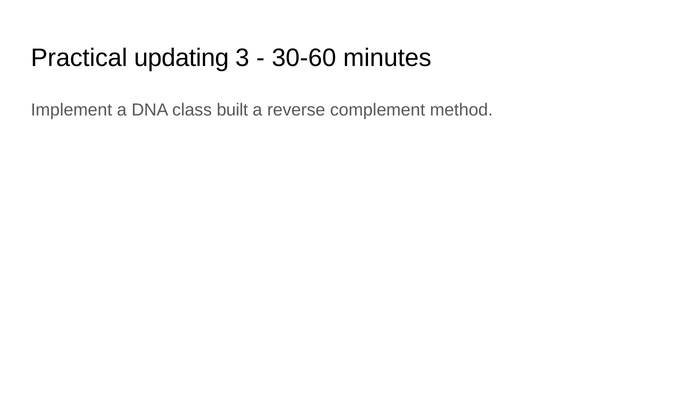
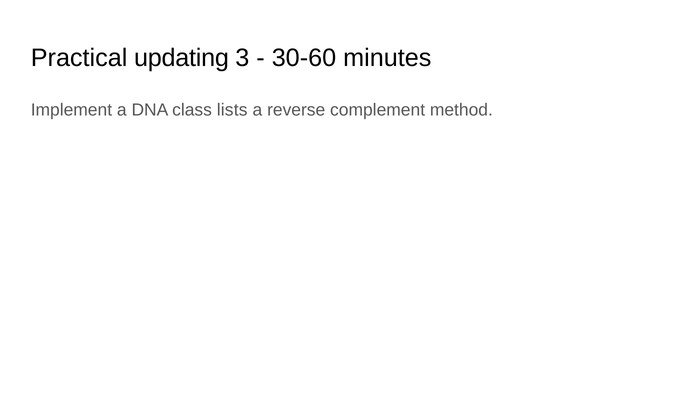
built: built -> lists (232, 110)
